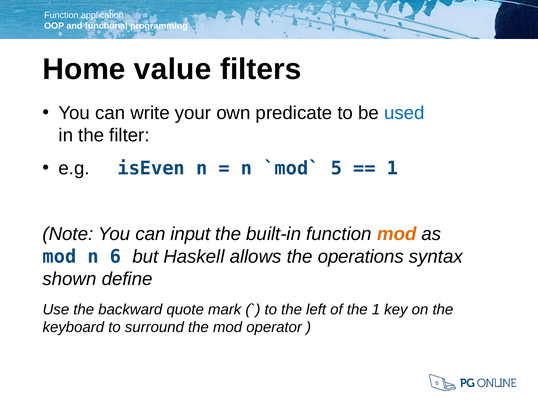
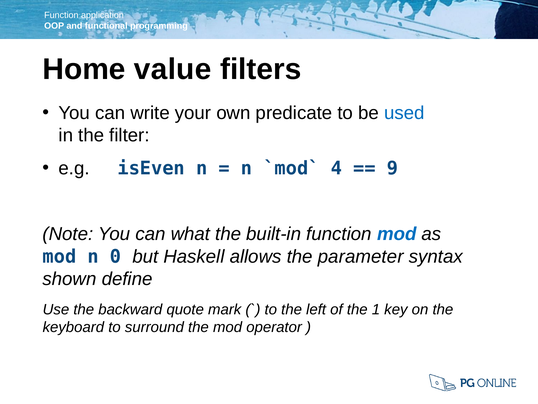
5: 5 -> 4 (336, 168)
1: 1 -> 9 (393, 168)
input: input -> what (190, 234)
mod colour: orange -> blue (397, 234)
6: 6 -> 0 (116, 256)
operations: operations -> parameter (361, 256)
